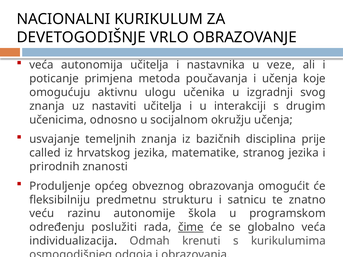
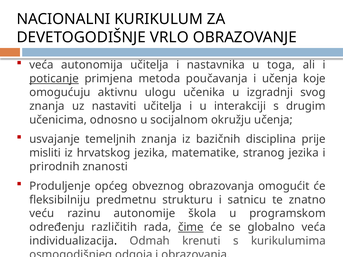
veze: veze -> toga (281, 65)
poticanje underline: none -> present (54, 79)
called: called -> misliti (45, 153)
poslužiti: poslužiti -> različitih (114, 227)
